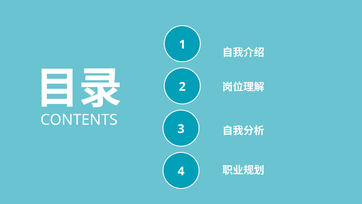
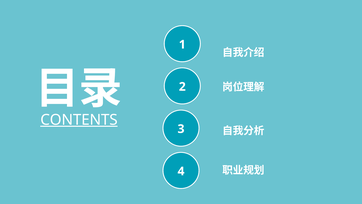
CONTENTS underline: none -> present (79, 120)
